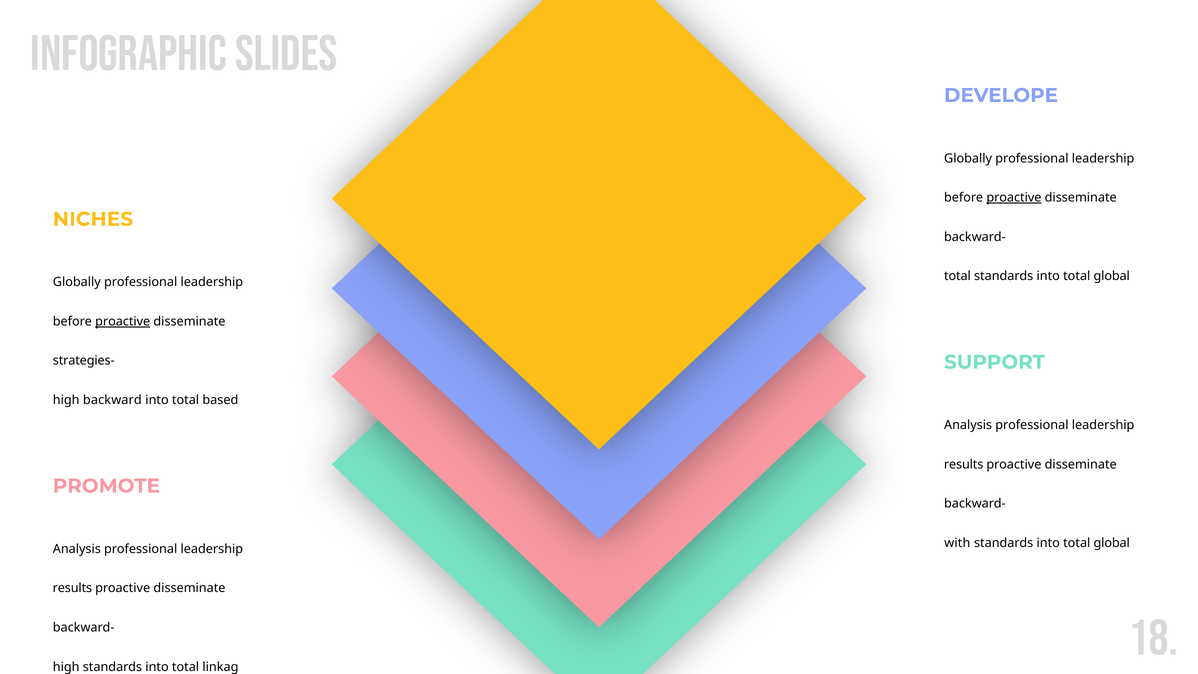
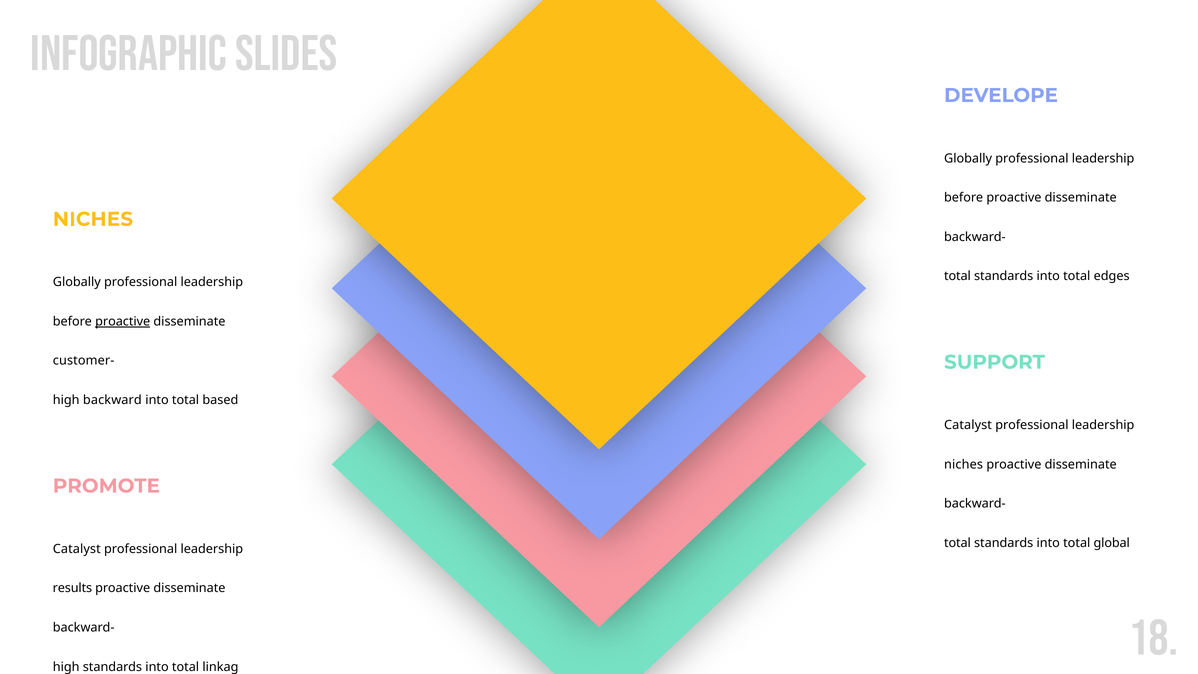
proactive underline: present -> none (1014, 198)
global: global -> edges (1112, 276)
strategies-: strategies- -> customer- (84, 361)
Analysis: Analysis -> Catalyst (968, 425)
results: results -> niches (964, 464)
with: with -> total (957, 543)
Analysis: Analysis -> Catalyst (77, 549)
